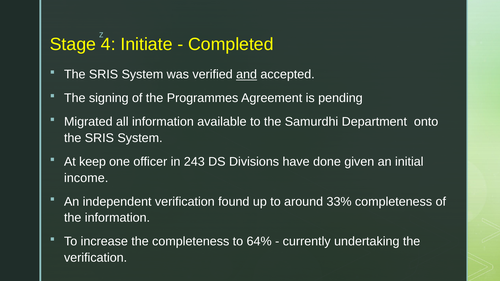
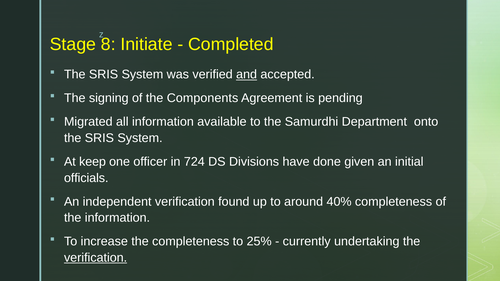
4: 4 -> 8 (108, 44)
Programmes: Programmes -> Components (203, 98)
243: 243 -> 724 (194, 162)
income: income -> officials (86, 178)
33%: 33% -> 40% (339, 202)
64%: 64% -> 25% (259, 242)
verification underline: none -> present (96, 258)
